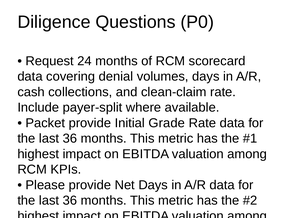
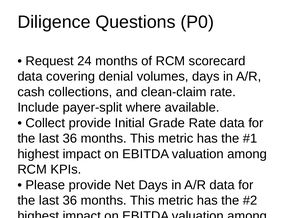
Packet: Packet -> Collect (45, 123)
